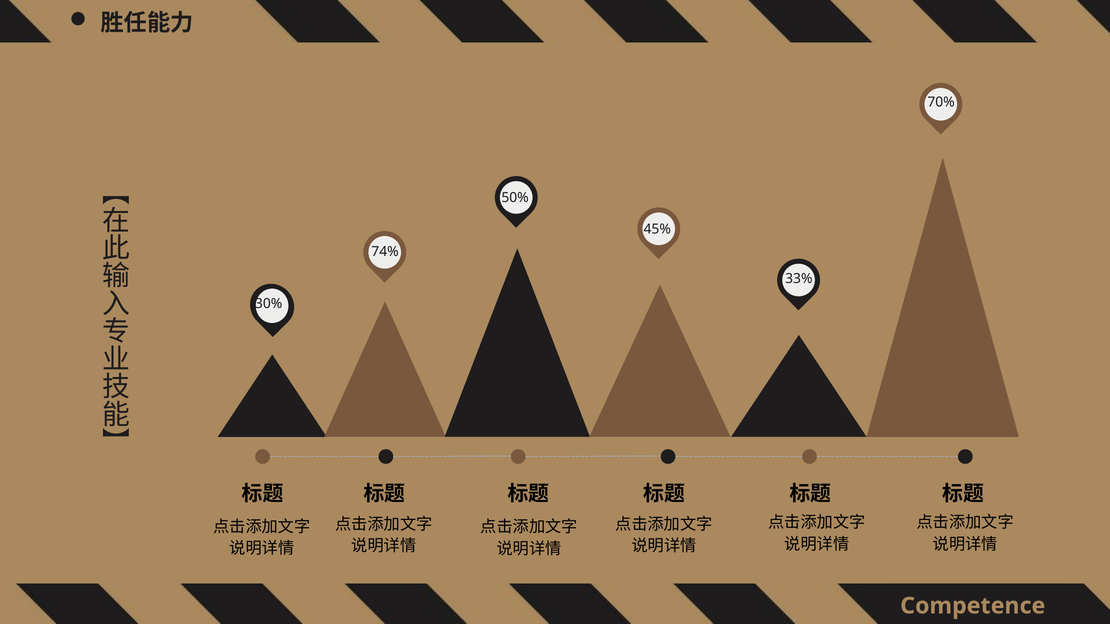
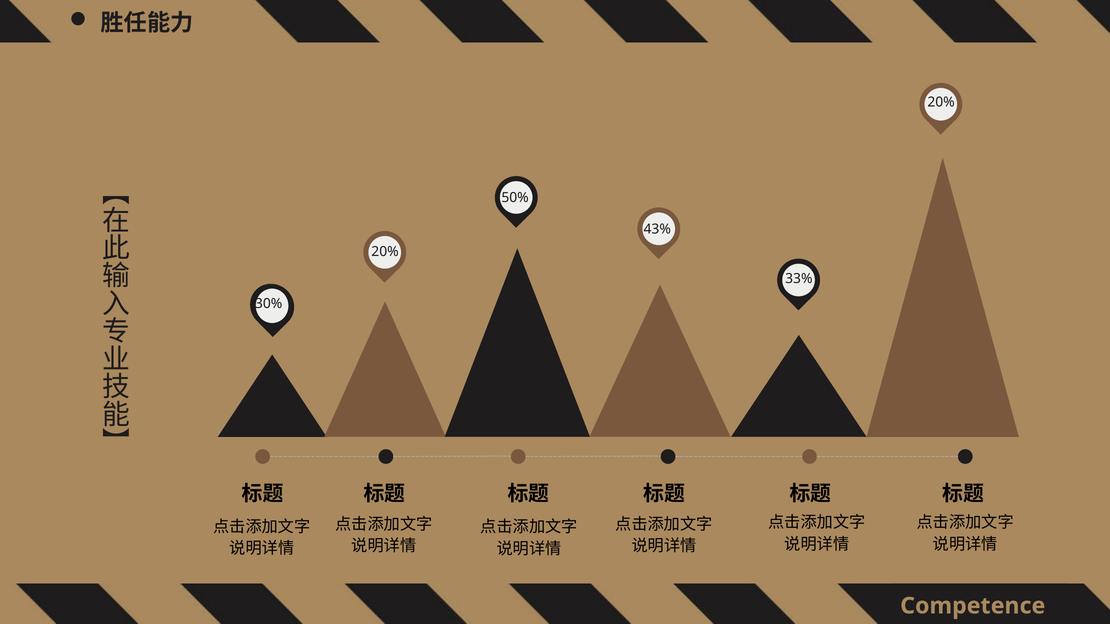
70%: 70% -> 20% (941, 102)
45%: 45% -> 43% (657, 229)
74%: 74% -> 20% (385, 252)
